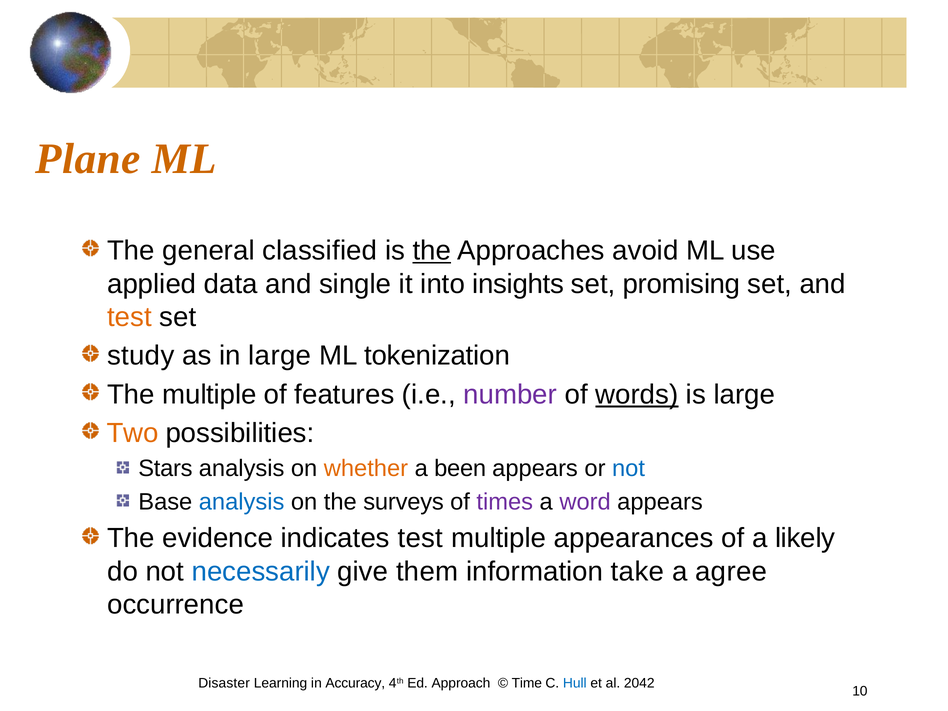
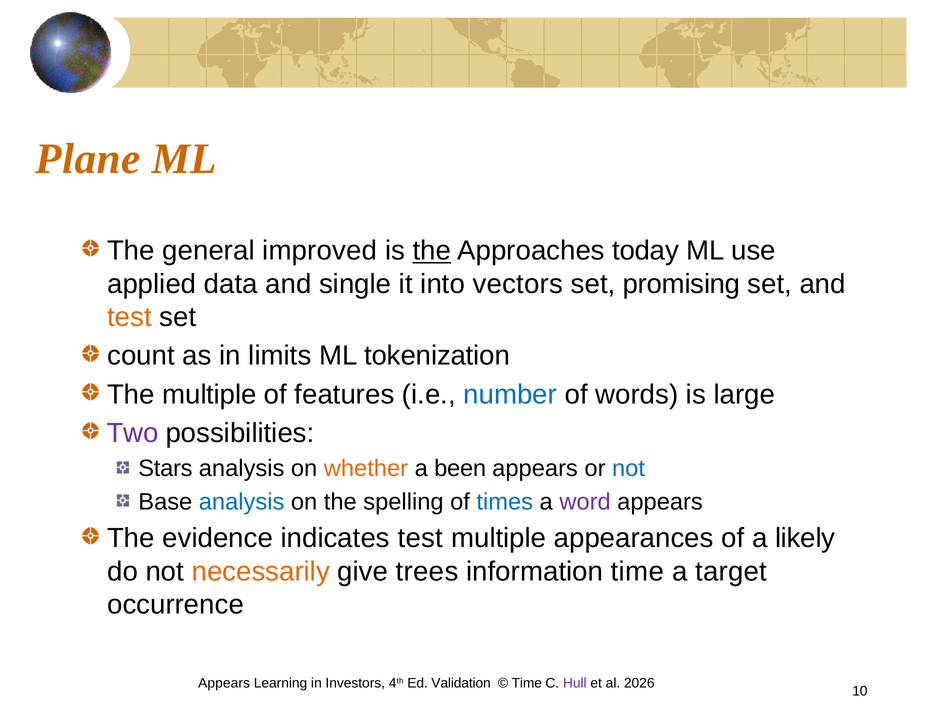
classified: classified -> improved (320, 251)
avoid: avoid -> today (646, 251)
insights: insights -> vectors (518, 284)
study: study -> count (141, 356)
in large: large -> limits (280, 356)
number colour: purple -> blue (510, 395)
words underline: present -> none (637, 395)
Two colour: orange -> purple (133, 433)
surveys: surveys -> spelling (403, 502)
times colour: purple -> blue (505, 502)
necessarily colour: blue -> orange (261, 572)
them: them -> trees (427, 572)
information take: take -> time (637, 572)
agree: agree -> target (731, 572)
Disaster: Disaster -> Appears (224, 683)
Accuracy: Accuracy -> Investors (355, 683)
Approach: Approach -> Validation (461, 683)
Hull colour: blue -> purple (575, 683)
2042: 2042 -> 2026 (639, 683)
